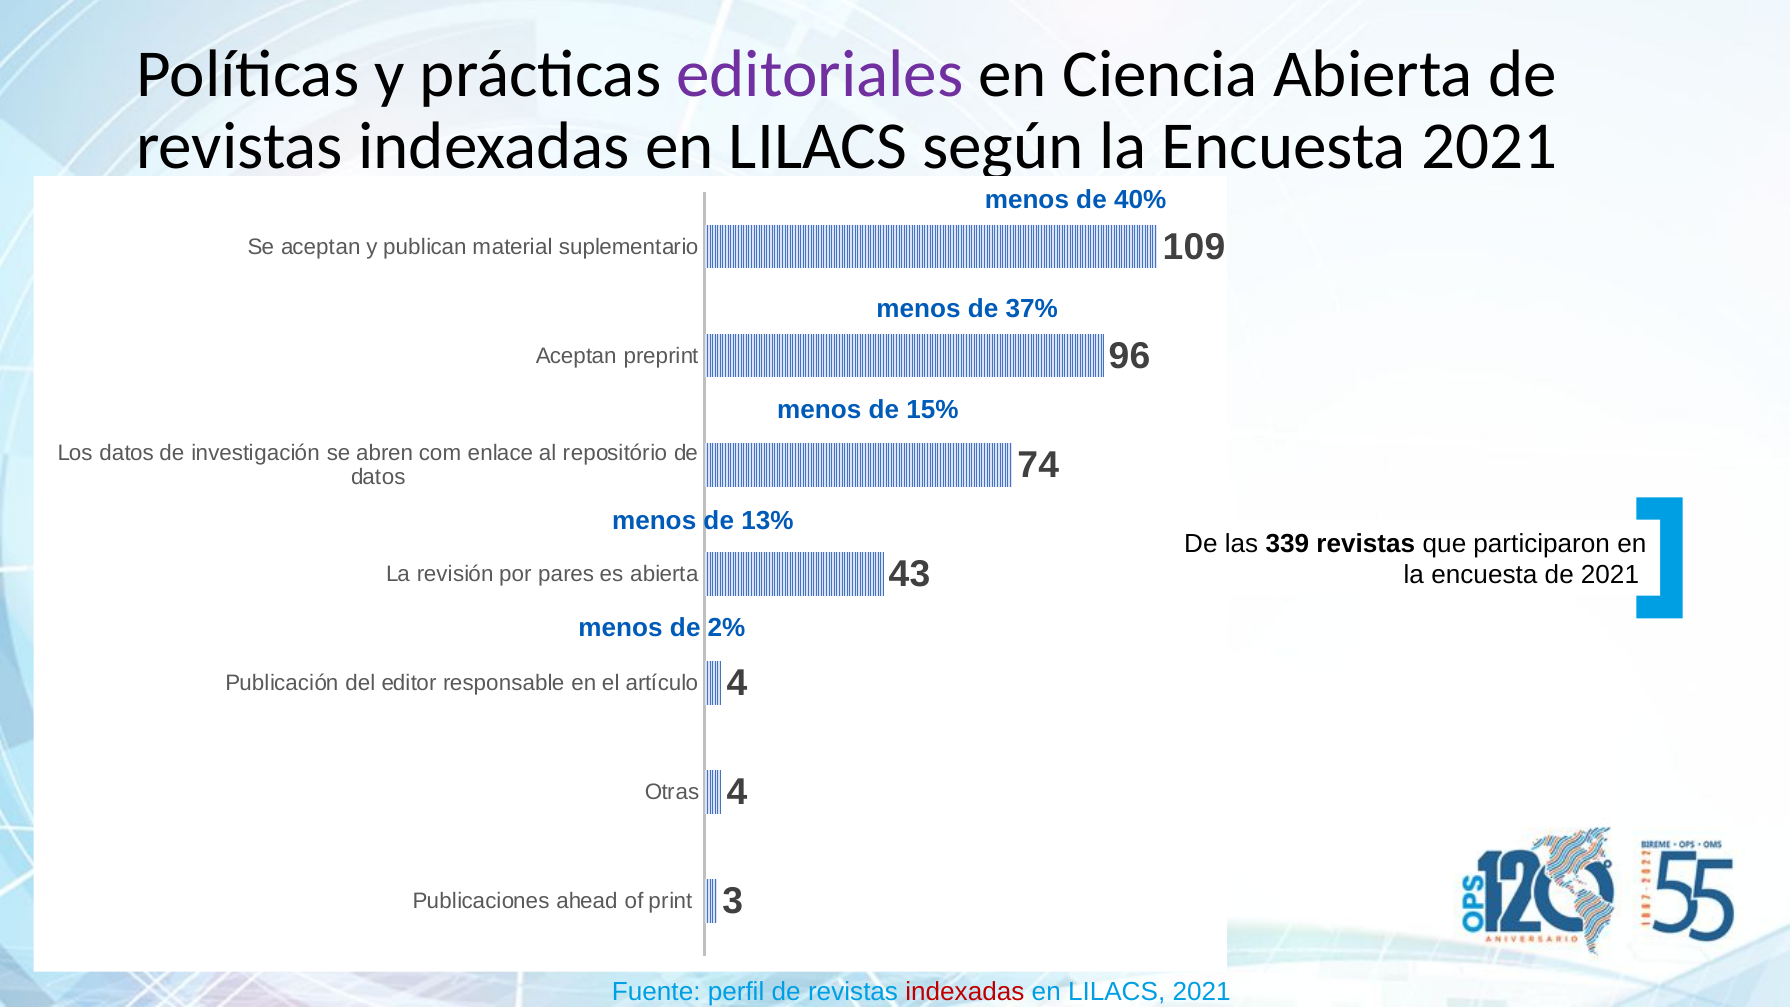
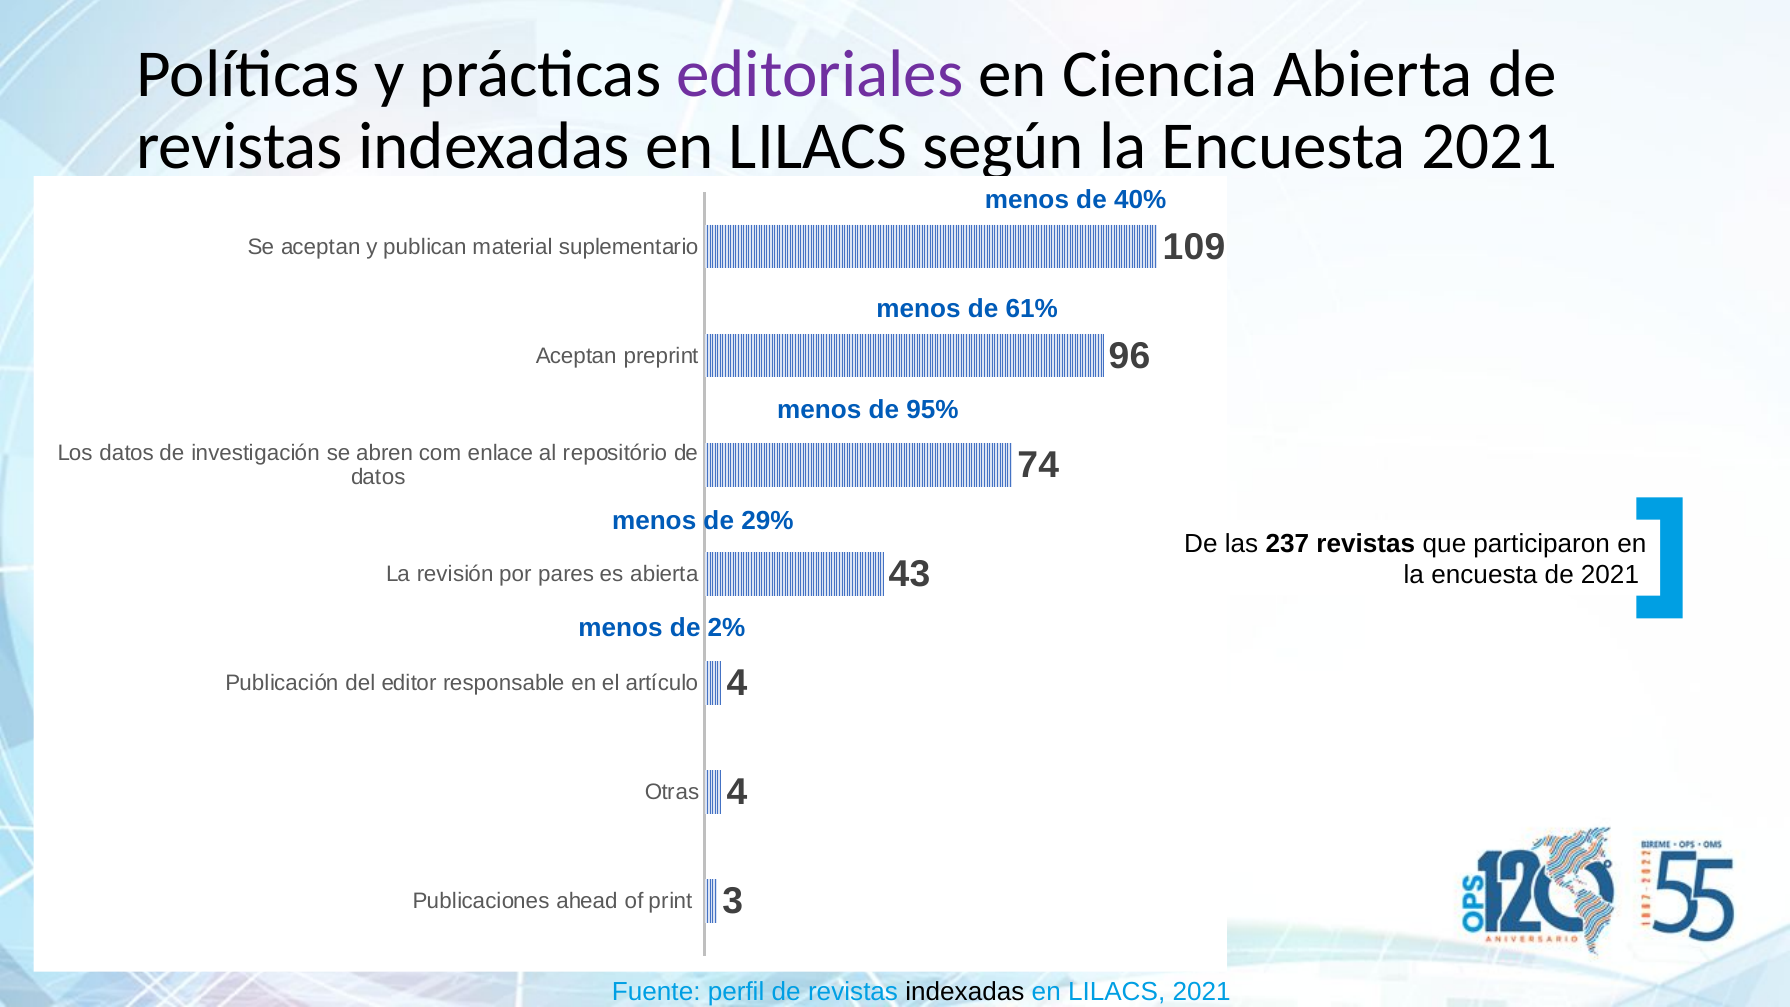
37%: 37% -> 61% (1032, 309)
15%: 15% -> 95% (933, 410)
13%: 13% -> 29% (767, 521)
339: 339 -> 237 (1287, 544)
indexadas colour: red -> black (965, 992)
